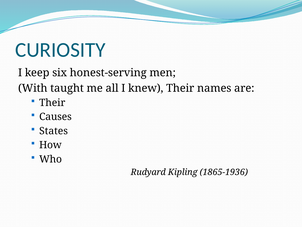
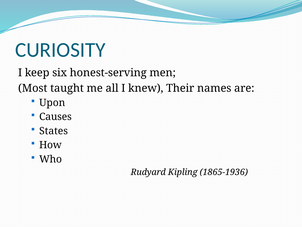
With: With -> Most (33, 88)
Their: Their -> Upon (52, 102)
